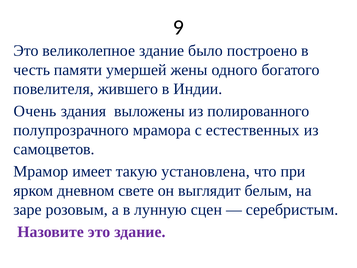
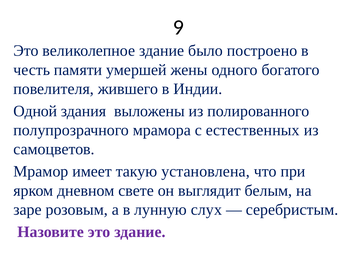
Очень: Очень -> Одной (35, 111)
сцен: сцен -> слух (206, 209)
